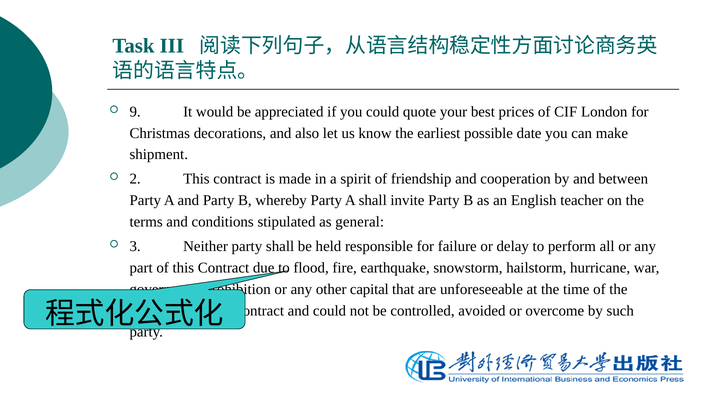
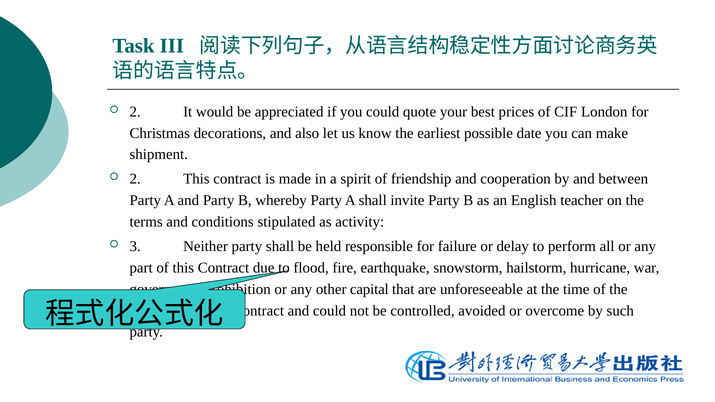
9: 9 -> 2 (135, 112)
general: general -> activity (360, 222)
